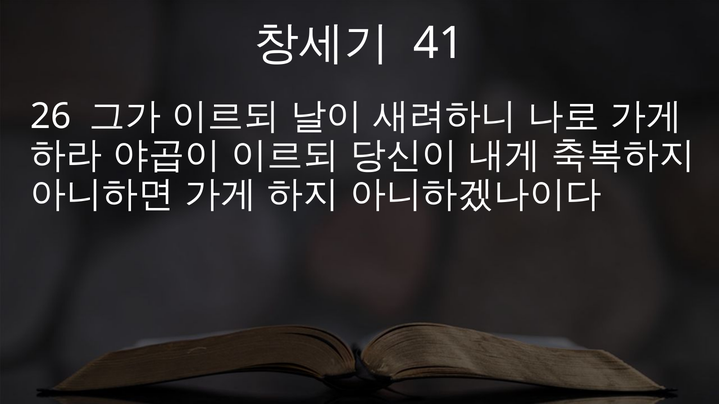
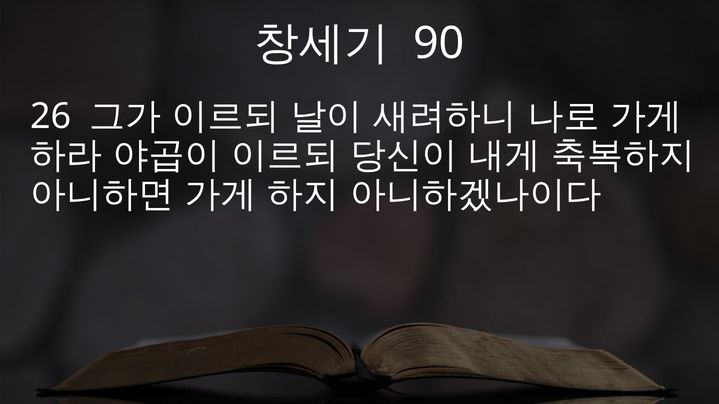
41: 41 -> 90 (439, 43)
